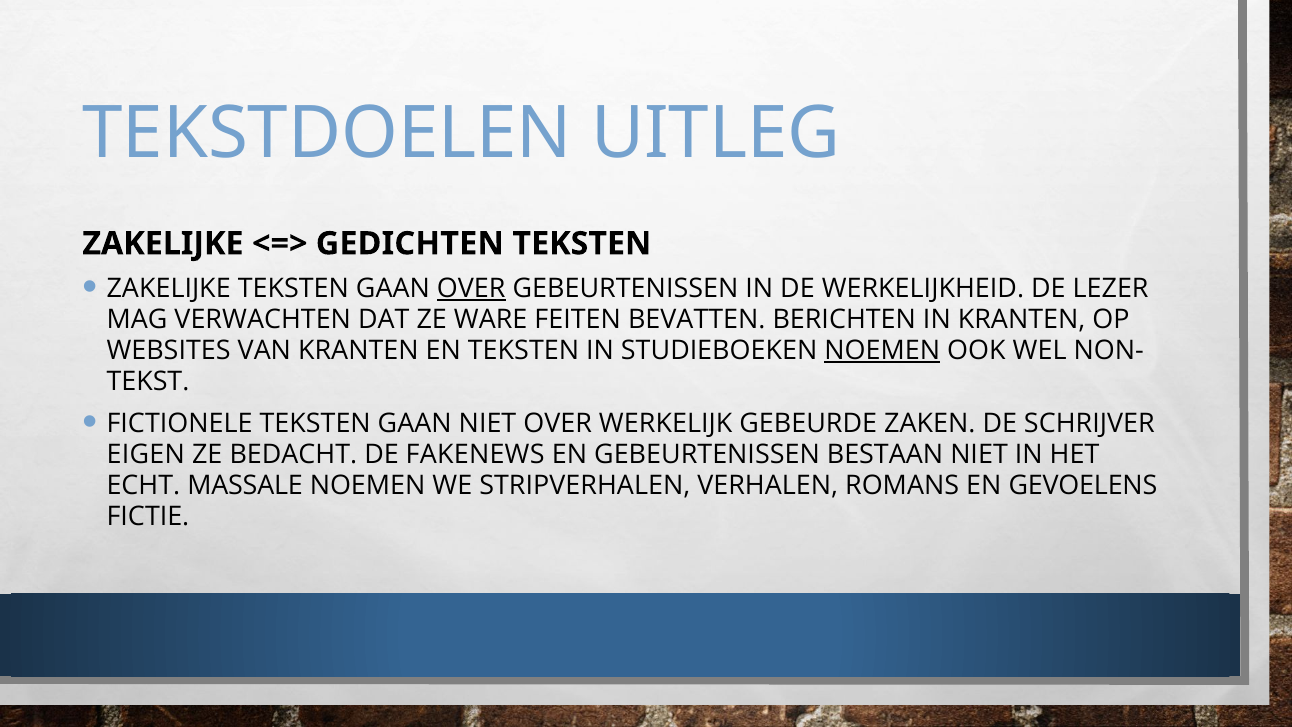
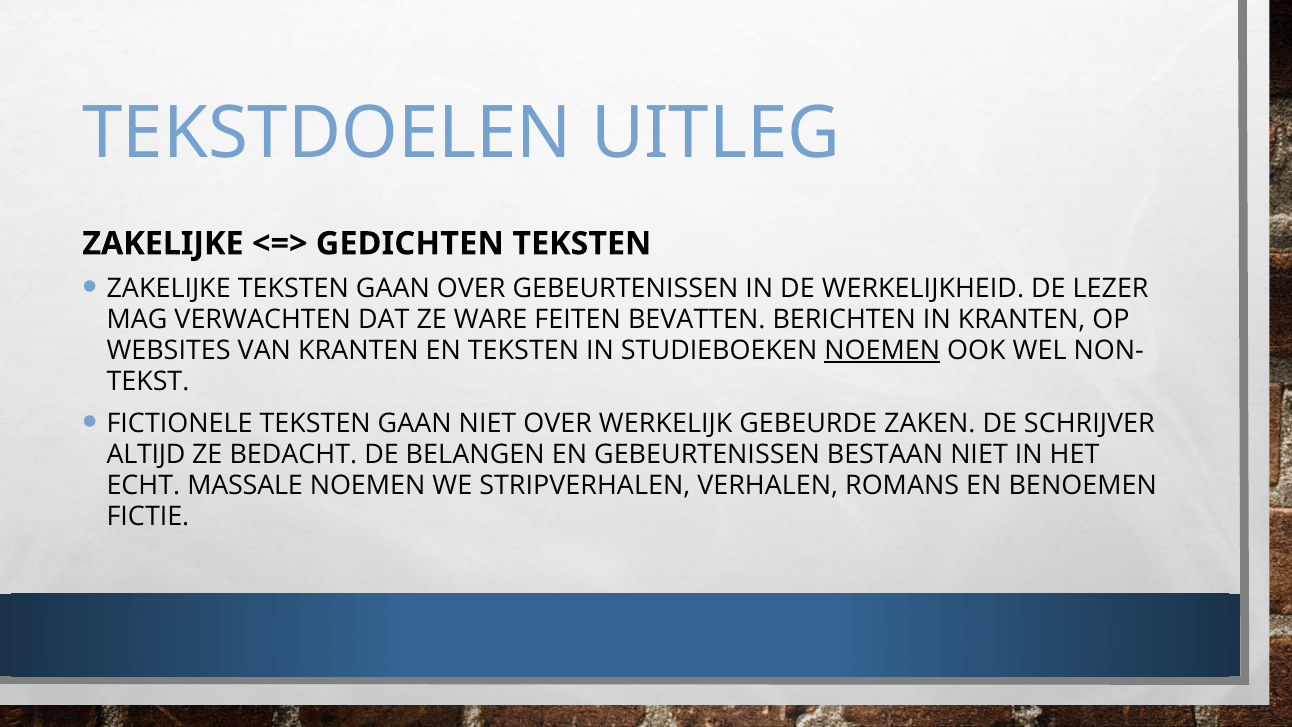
OVER underline: present -> none (471, 288)
EIGEN: EIGEN -> ALTIJD (146, 454)
FAKENEWS: FAKENEWS -> BELANGEN (475, 454)
GEVOELENS: GEVOELENS -> BENOEMEN (1083, 485)
